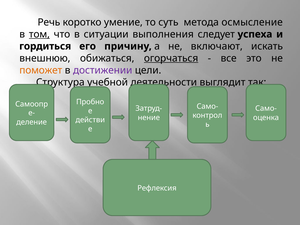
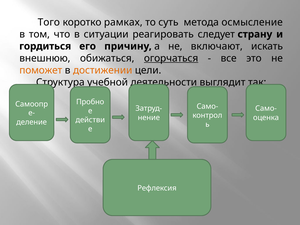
Речь: Речь -> Того (49, 22)
умение: умение -> рамках (123, 22)
том underline: present -> none (39, 34)
выполнения: выполнения -> реагировать (163, 34)
успеха: успеха -> страну (255, 34)
достижении colour: purple -> orange (103, 70)
